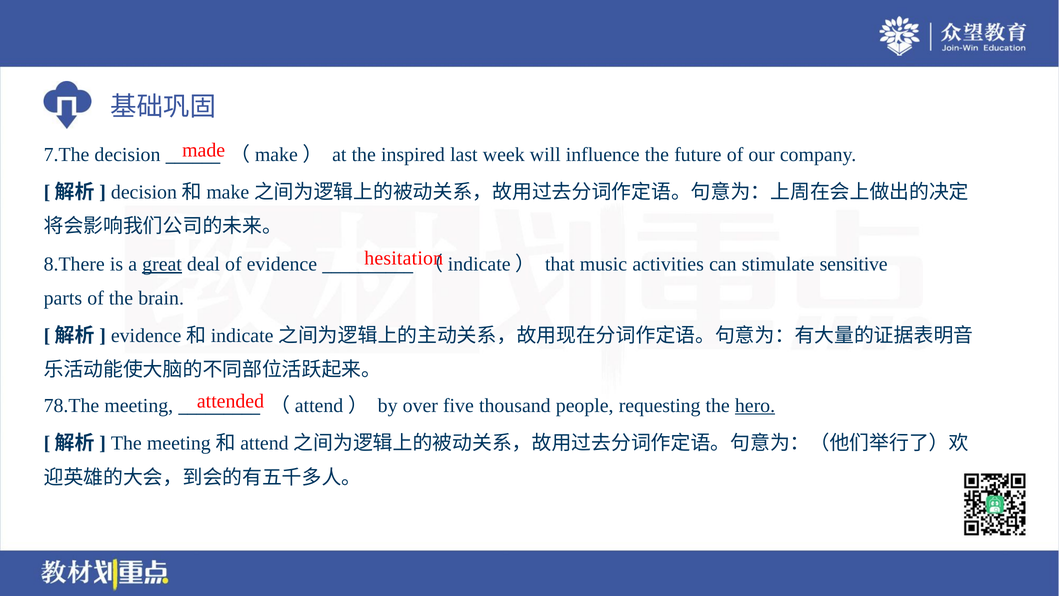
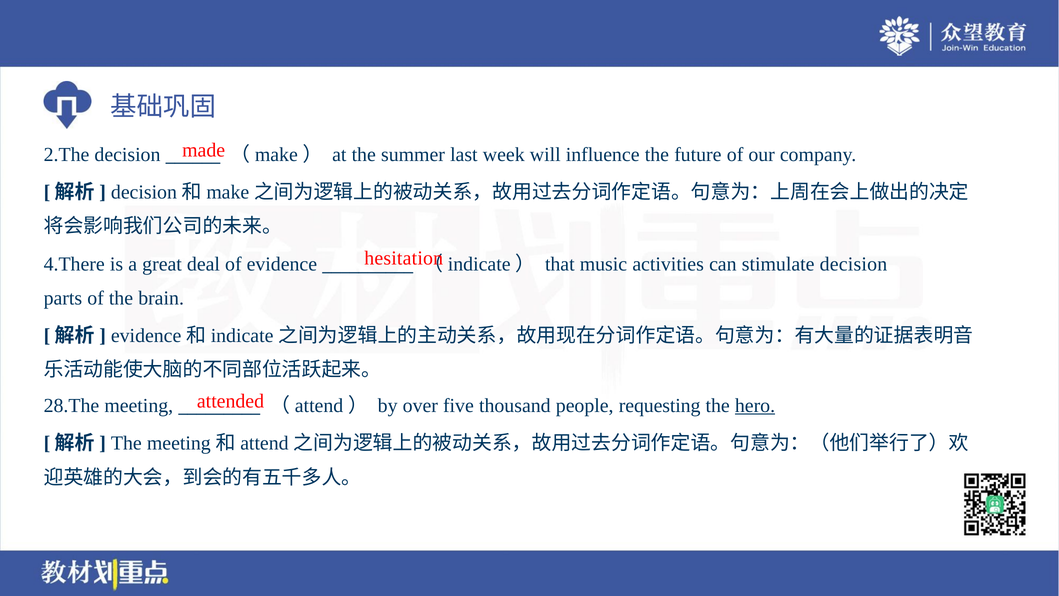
7.The: 7.The -> 2.The (67, 155)
inspired: inspired -> summer (413, 155)
8.There: 8.There -> 4.There (74, 264)
great underline: present -> none (162, 264)
stimulate sensitive: sensitive -> decision (853, 264)
78.The: 78.The -> 28.The (71, 405)
